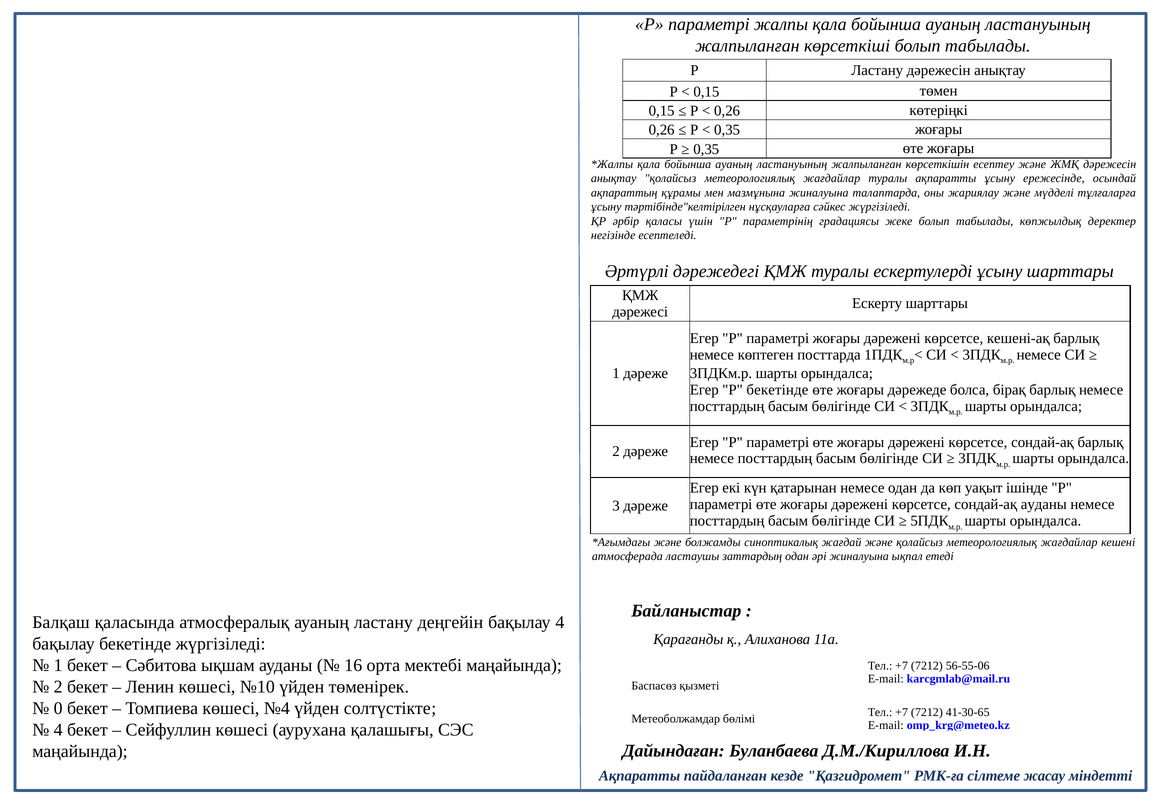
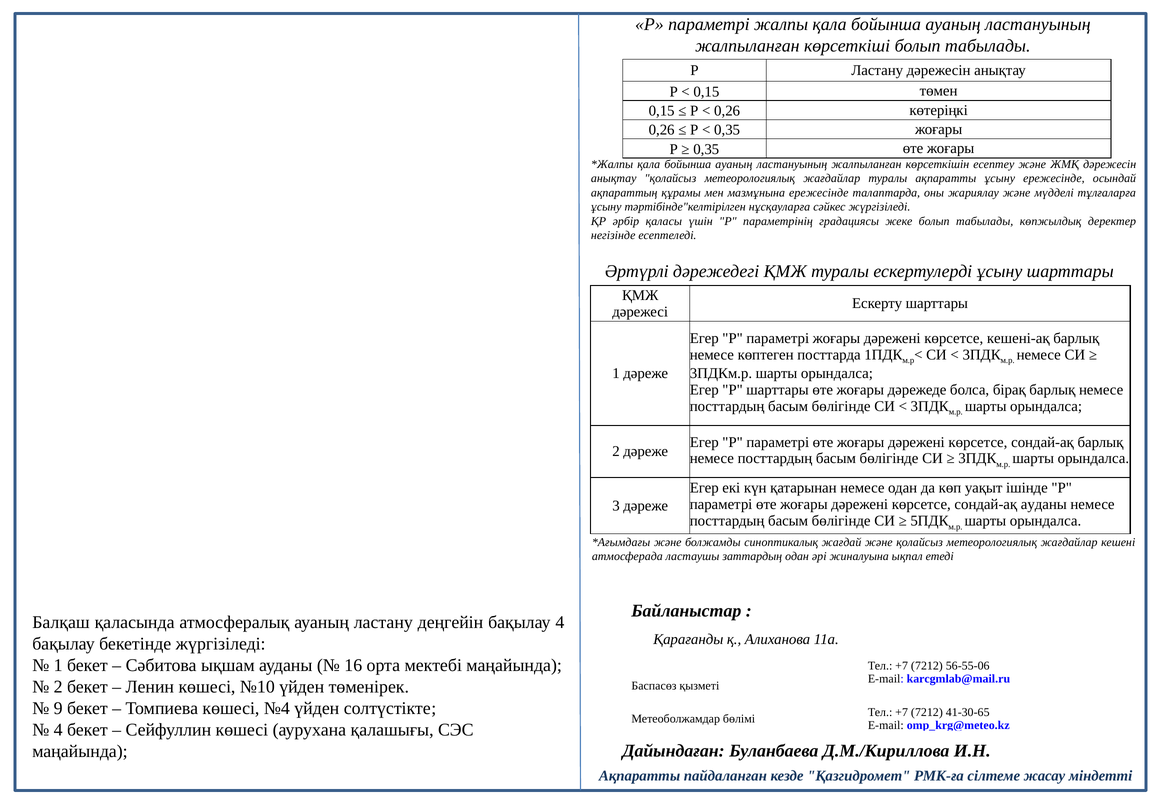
мазмұнына жиналуына: жиналуына -> ережесінде (819, 193)
P бекетінде: бекетінде -> шарттары (777, 390)
0: 0 -> 9 (58, 708)
